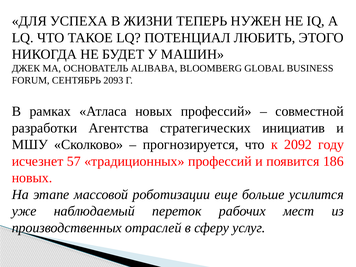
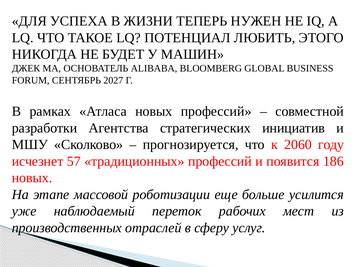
2093: 2093 -> 2027 (113, 80)
2092: 2092 -> 2060 (298, 145)
